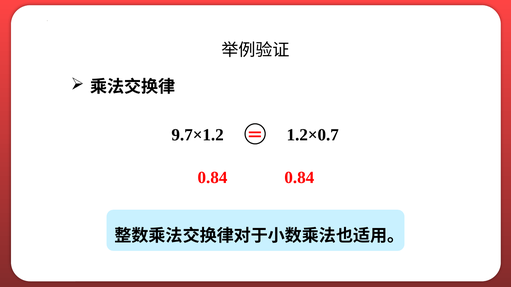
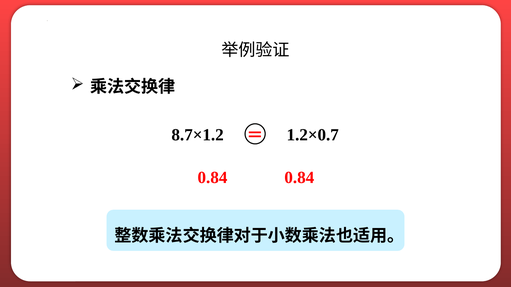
9.7×1.2: 9.7×1.2 -> 8.7×1.2 (198, 135)
